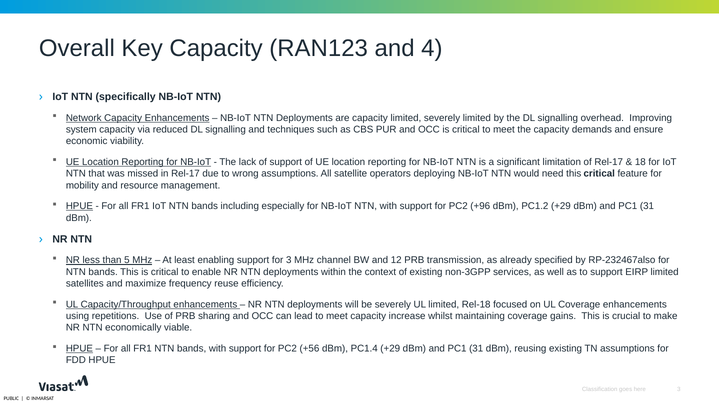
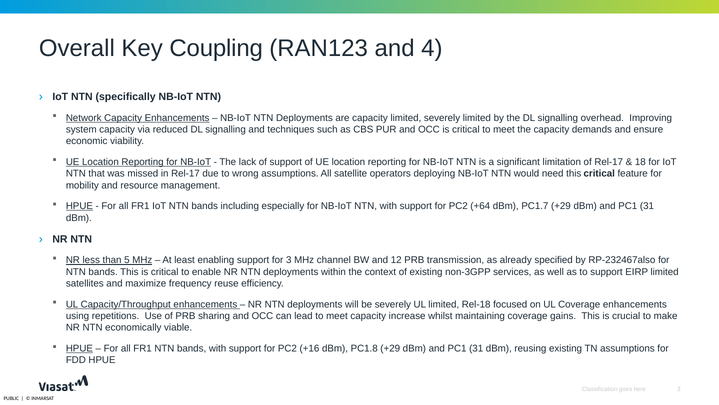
Key Capacity: Capacity -> Coupling (216, 48)
+96: +96 -> +64 (480, 206)
PC1.2: PC1.2 -> PC1.7 (535, 206)
+56: +56 -> +16 (309, 348)
PC1.4: PC1.4 -> PC1.8 (364, 348)
